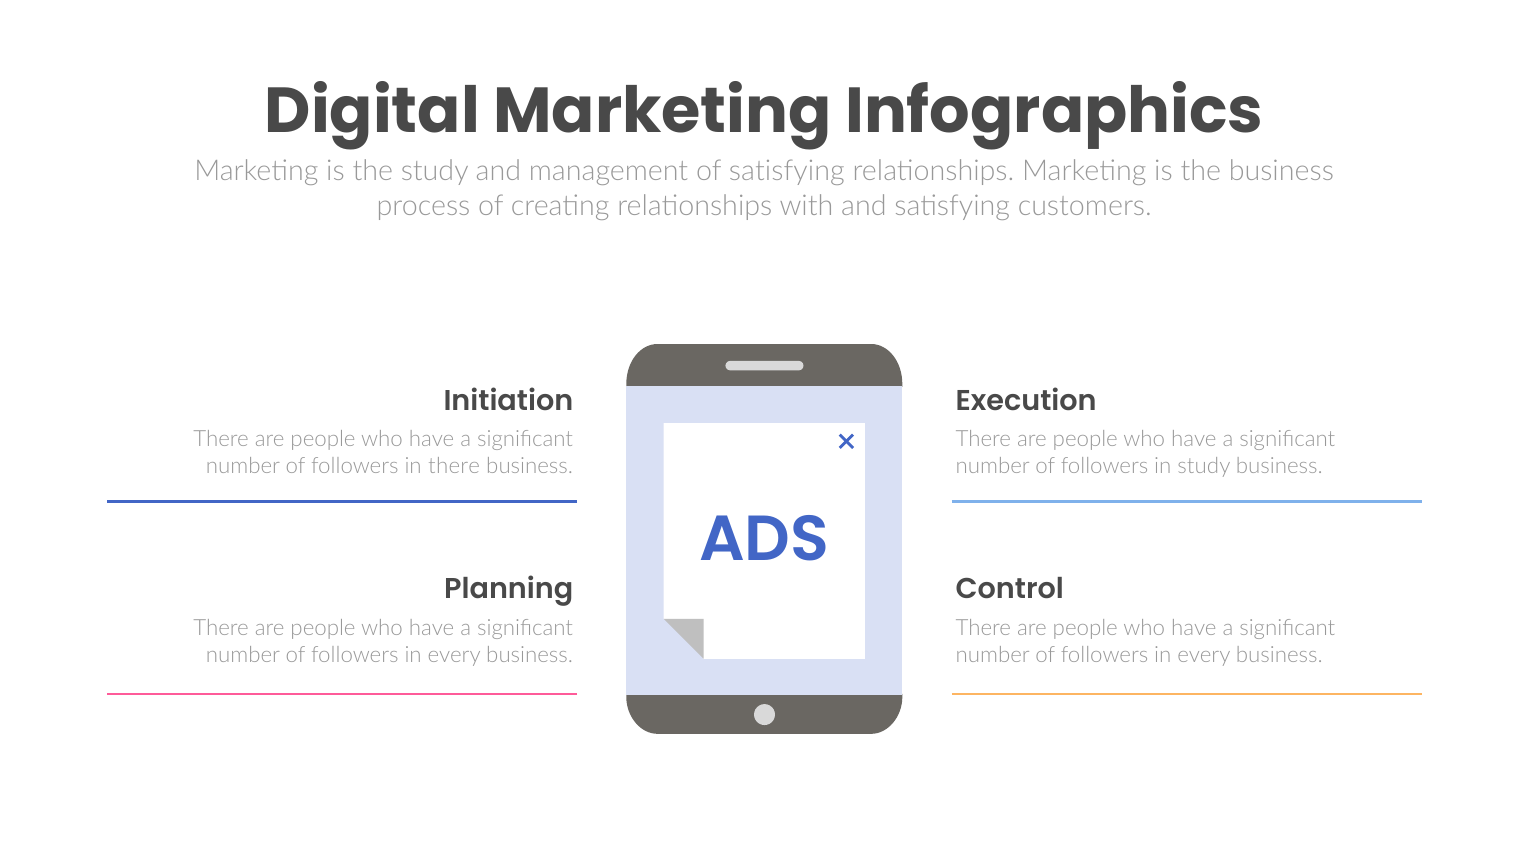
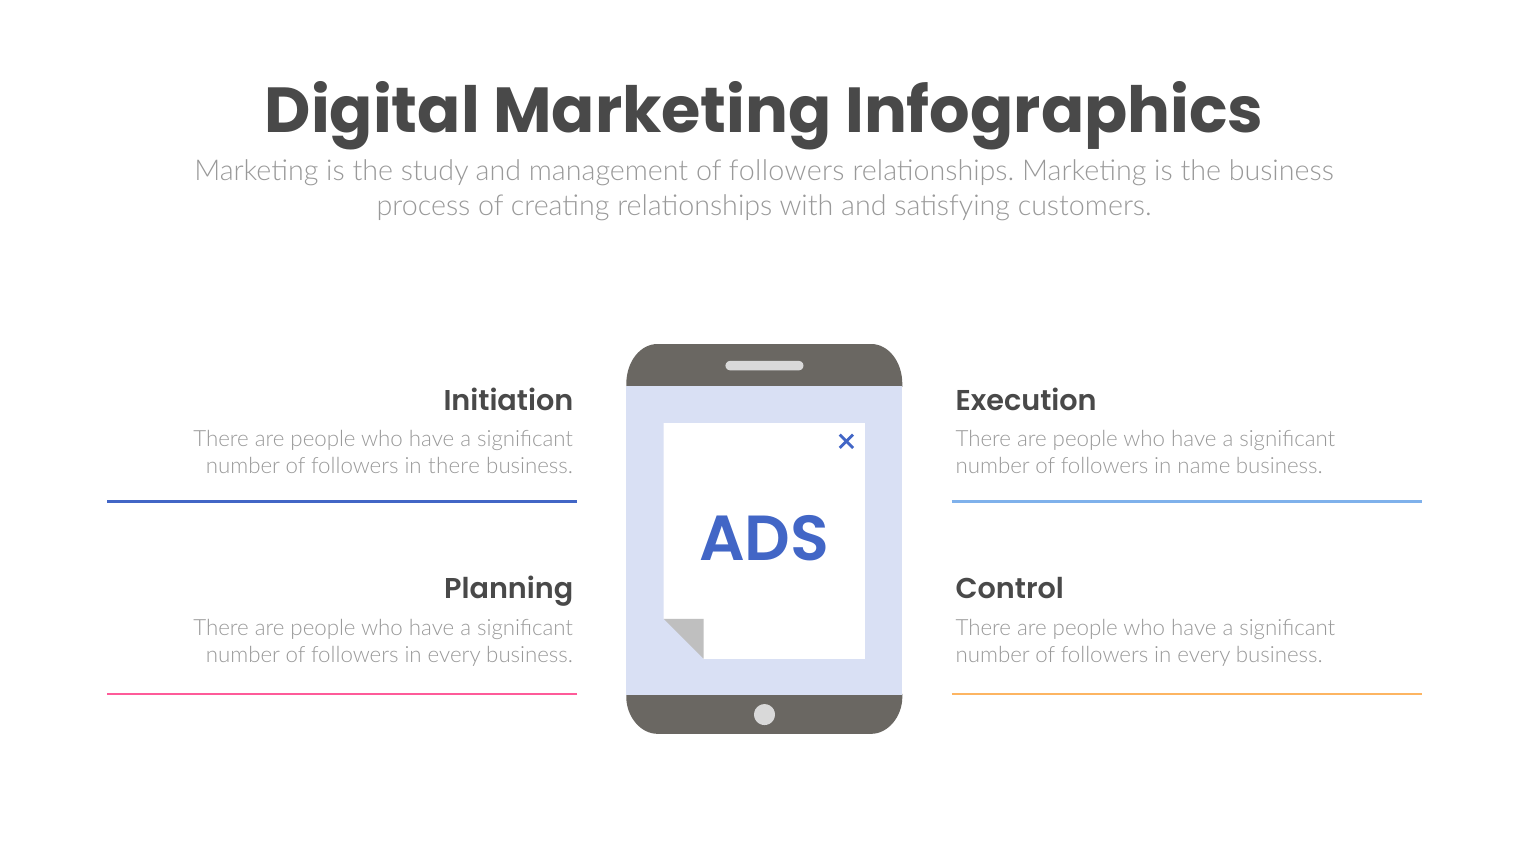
satisfying: satisfying -> followers (787, 171)
in study: study -> name (1204, 466)
